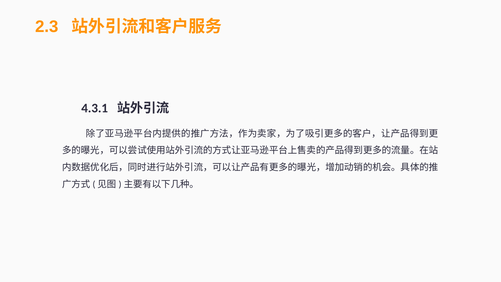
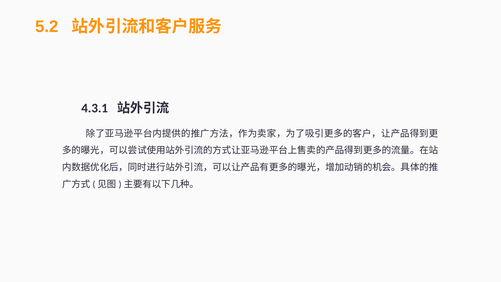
2.3: 2.3 -> 5.2 (47, 27)
